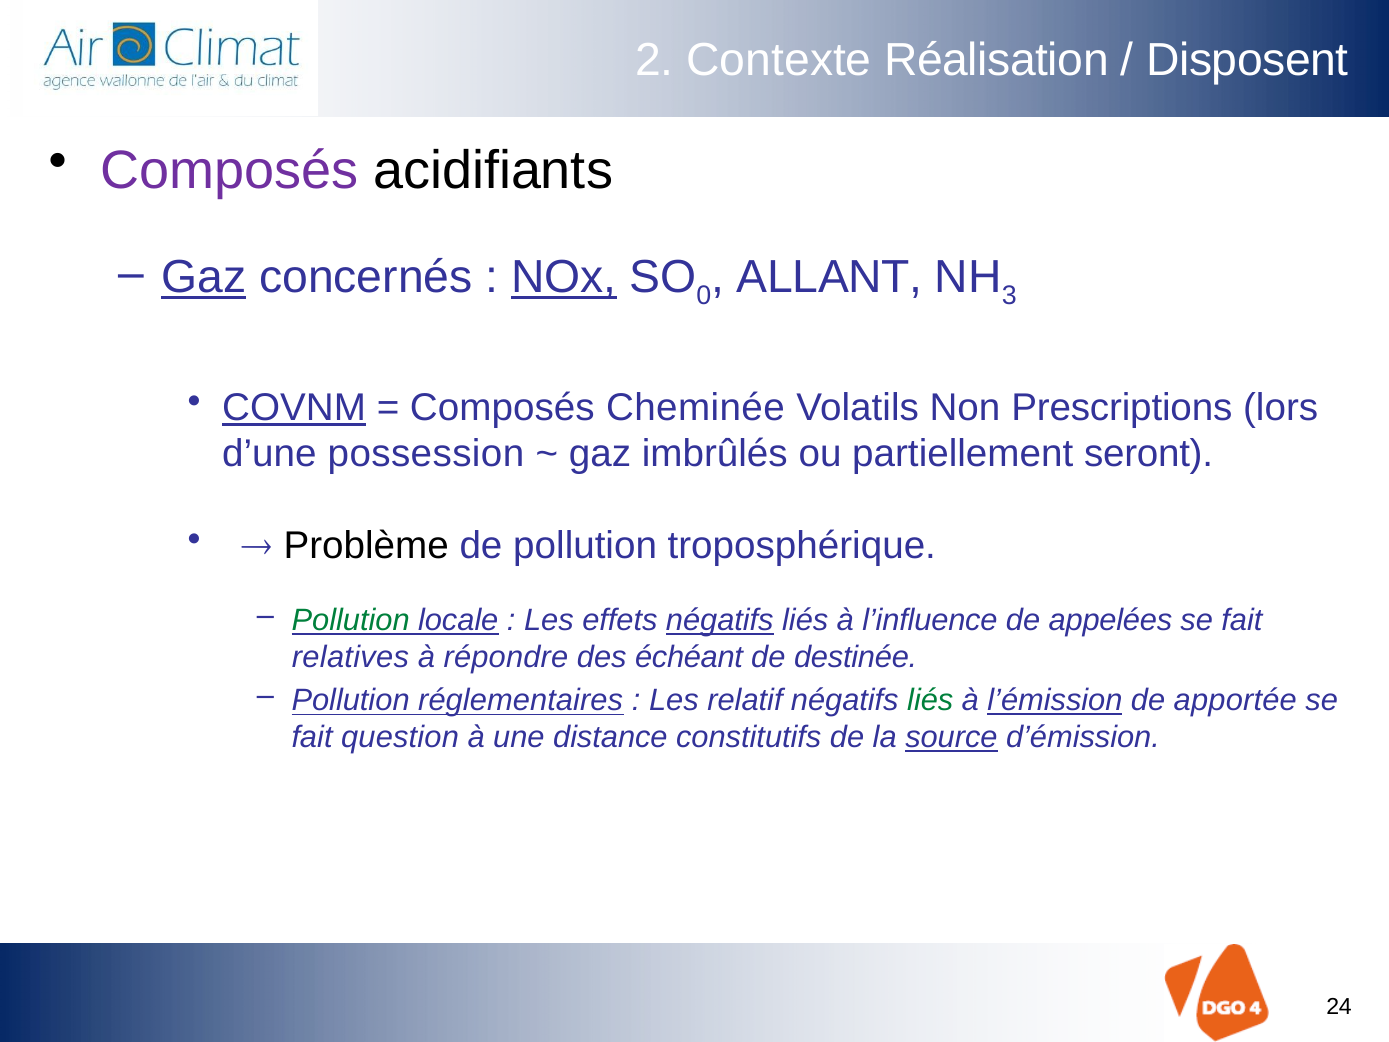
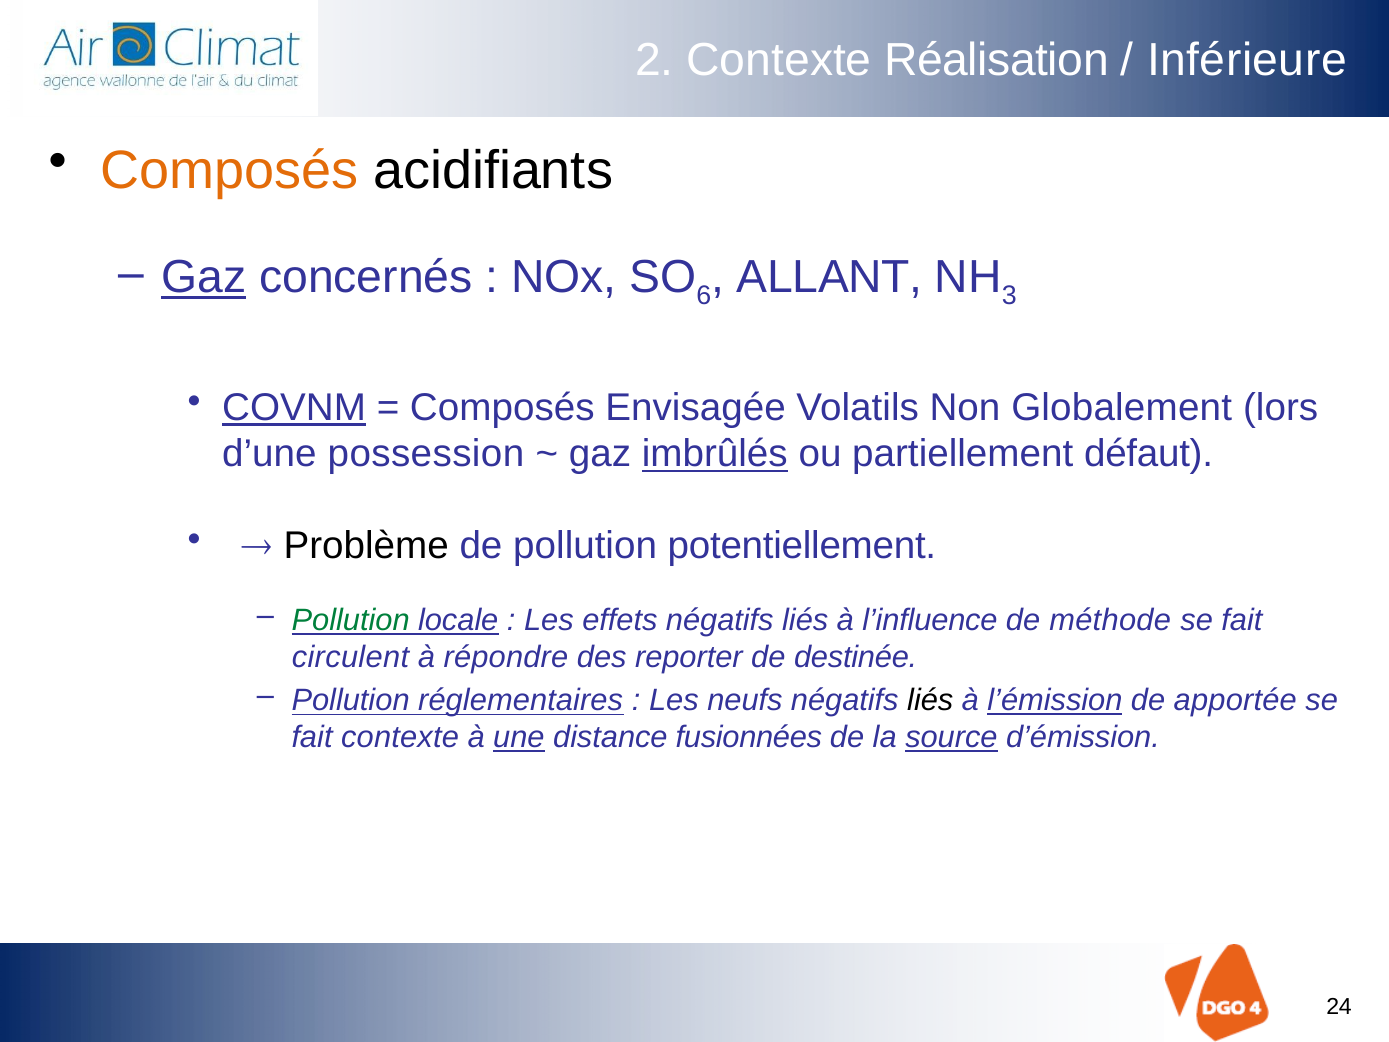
Disposent: Disposent -> Inférieure (1247, 60)
Composés colour: purple -> orange (230, 170)
NOx underline: present -> none (564, 277)
0: 0 -> 6 (704, 295)
Cheminée: Cheminée -> Envisagée (696, 408)
Prescriptions: Prescriptions -> Globalement (1122, 408)
imbrûlés underline: none -> present (715, 454)
seront: seront -> défaut (1149, 454)
troposphérique: troposphérique -> potentiellement (802, 546)
négatifs underline: present -> none (720, 620)
appelées: appelées -> méthode (1110, 620)
relatives: relatives -> circulent (350, 657)
échéant: échéant -> reporter (689, 657)
relatif: relatif -> neufs (745, 701)
liés colour: green -> black (930, 701)
fait question: question -> contexte (400, 738)
une underline: none -> present (519, 738)
constitutifs: constitutifs -> fusionnées (749, 738)
